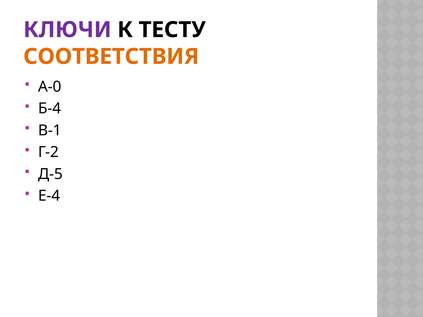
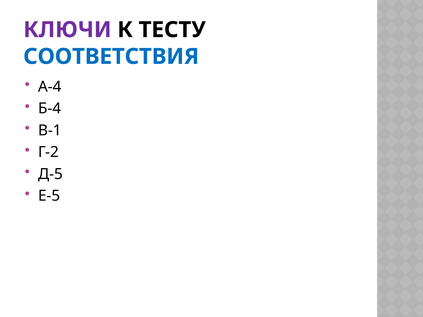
СООТВЕТСТВИЯ colour: orange -> blue (111, 57)
А-0: А-0 -> А-4 (50, 87)
Е-4: Е-4 -> Е-5 (49, 196)
